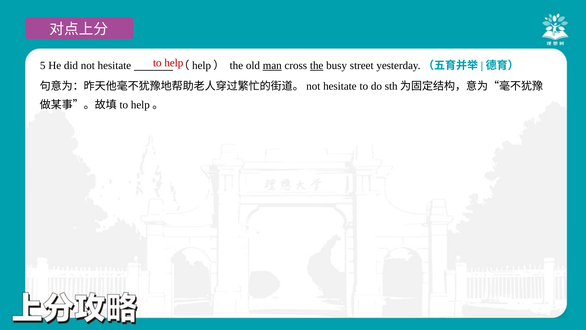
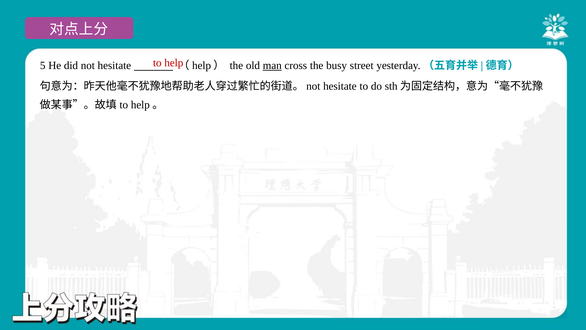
the underline: present -> none (317, 66)
